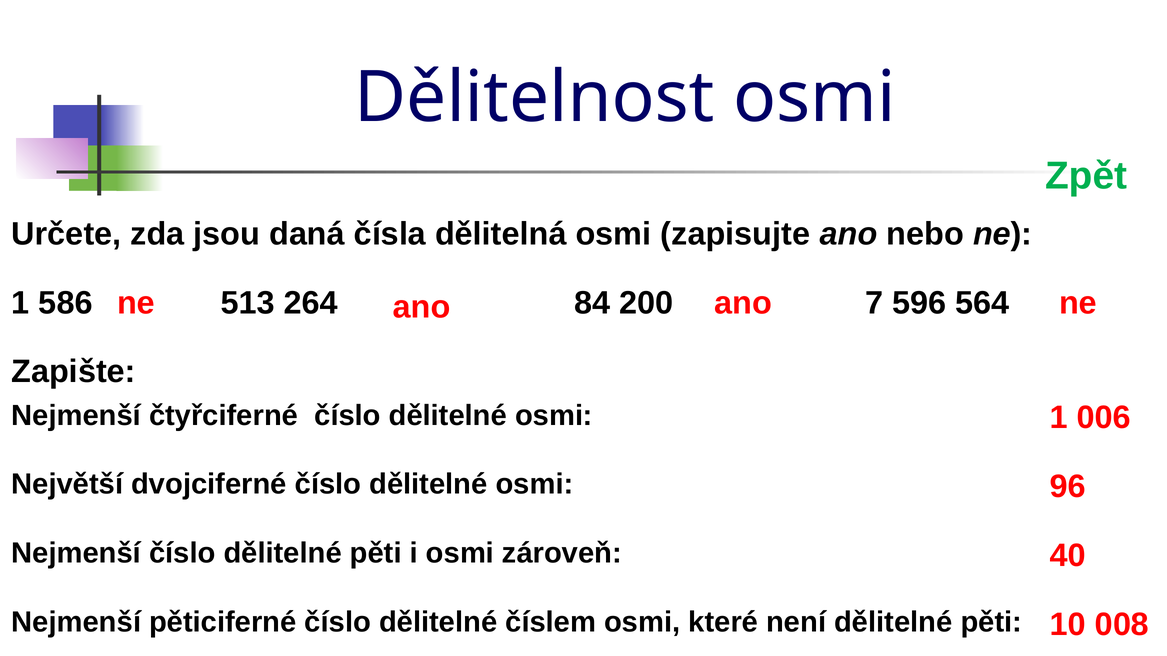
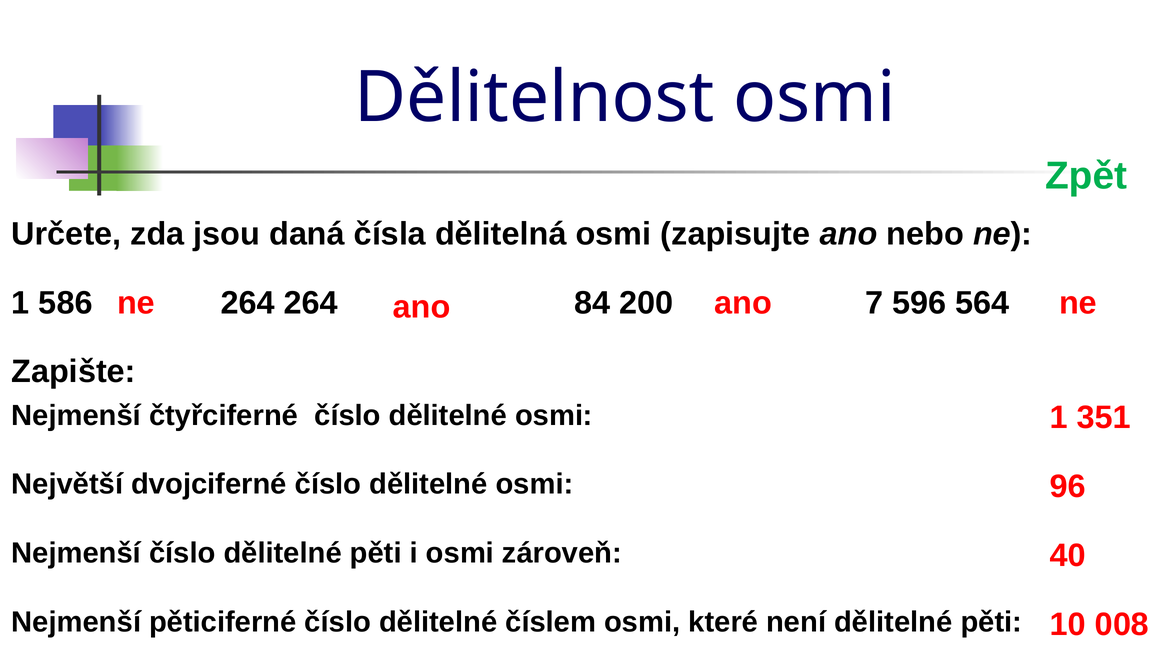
586 513: 513 -> 264 (248, 303)
006: 006 -> 351 (1104, 418)
